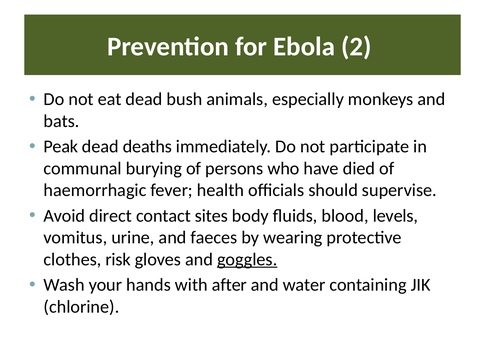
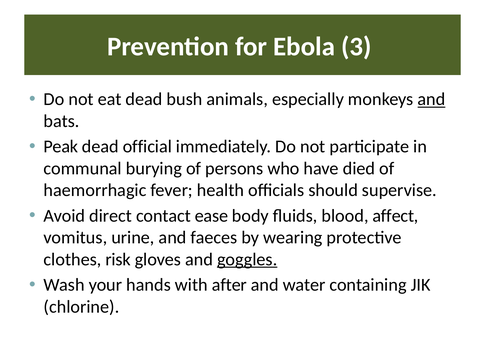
2: 2 -> 3 (356, 47)
and underline: none -> present (431, 99)
deaths: deaths -> official (147, 147)
sites: sites -> ease (211, 216)
levels: levels -> affect (395, 216)
